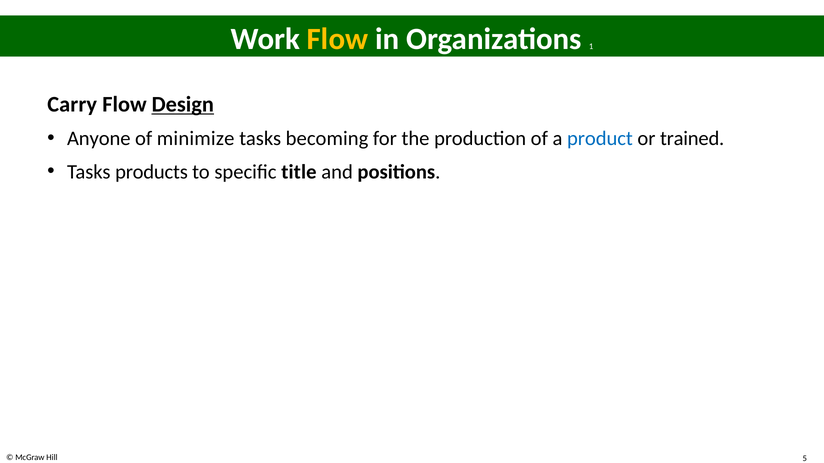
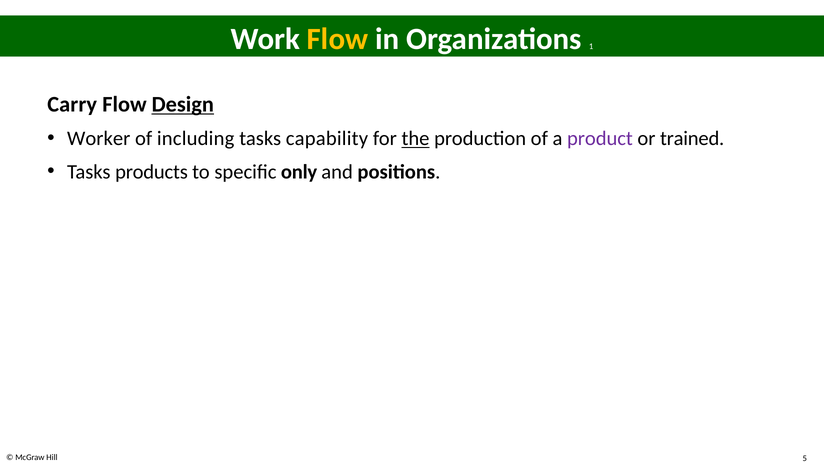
Anyone: Anyone -> Worker (99, 139)
minimize: minimize -> including (196, 139)
becoming: becoming -> capability (327, 139)
the underline: none -> present (416, 139)
product colour: blue -> purple (600, 139)
title: title -> only (299, 172)
